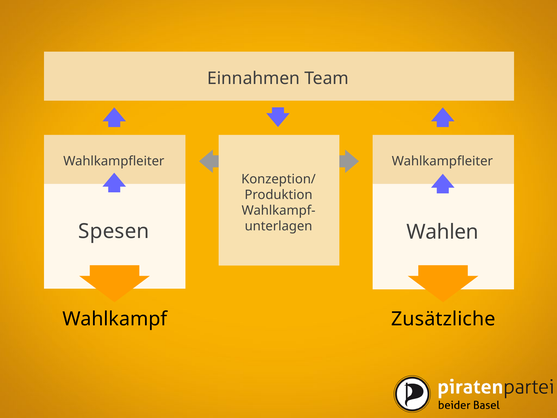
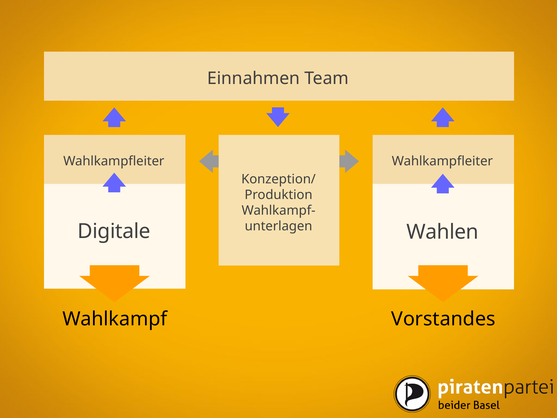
Spesen: Spesen -> Digitale (114, 231)
Zusätzliche: Zusätzliche -> Vorstandes (443, 319)
